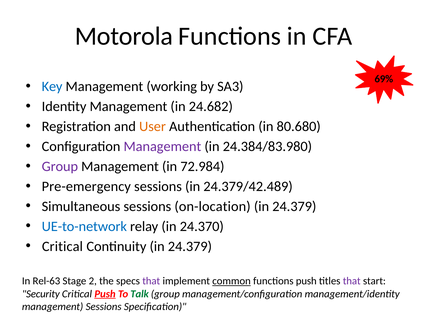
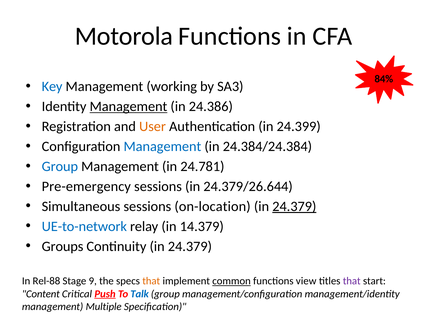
69%: 69% -> 84% (384, 79)
Management underline: none -> present (128, 107)
24.682: 24.682 -> 24.386 (211, 107)
80.680: 80.680 -> 24.399 (299, 127)
Management colour: purple -> blue (162, 147)
24.384/83.980: 24.384/83.980 -> 24.384/24.384 (267, 147)
Group colour: purple -> blue (60, 166)
72.984: 72.984 -> 24.781 (202, 166)
24.379/42.489: 24.379/42.489 -> 24.379/26.644 (248, 186)
24.379 underline: none -> present (294, 206)
24.370: 24.370 -> 14.379 (202, 226)
Critical: Critical -> Groups (63, 246)
Rel-63: Rel-63 -> Rel-88 (46, 281)
2: 2 -> 9 (93, 281)
that colour: purple -> orange (151, 281)
functions push: push -> view (306, 281)
Security: Security -> Content (41, 294)
Talk colour: green -> blue (140, 294)
management Sessions: Sessions -> Multiple (104, 307)
